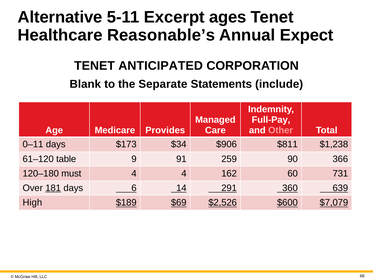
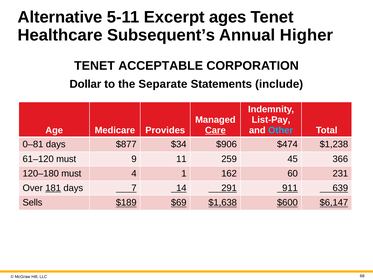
Reasonable’s: Reasonable’s -> Subsequent’s (161, 35)
Expect: Expect -> Higher (307, 35)
ANTICIPATED: ANTICIPATED -> ACCEPTABLE (161, 66)
Blank: Blank -> Dollar (85, 84)
Full-Pay: Full-Pay -> List-Pay (271, 120)
Care underline: none -> present (215, 130)
Other colour: pink -> light blue (281, 130)
0–11: 0–11 -> 0–81 (33, 144)
$173: $173 -> $877 (126, 144)
$811: $811 -> $474 (287, 144)
61–120 table: table -> must (66, 159)
91: 91 -> 11 (181, 159)
90: 90 -> 45 (293, 159)
4 4: 4 -> 1 (184, 173)
731: 731 -> 231 (340, 173)
6: 6 -> 7 (134, 188)
360: 360 -> 911 (290, 188)
High: High -> Sells (32, 202)
$2,526: $2,526 -> $1,638 (223, 202)
$7,079: $7,079 -> $6,147 (334, 202)
